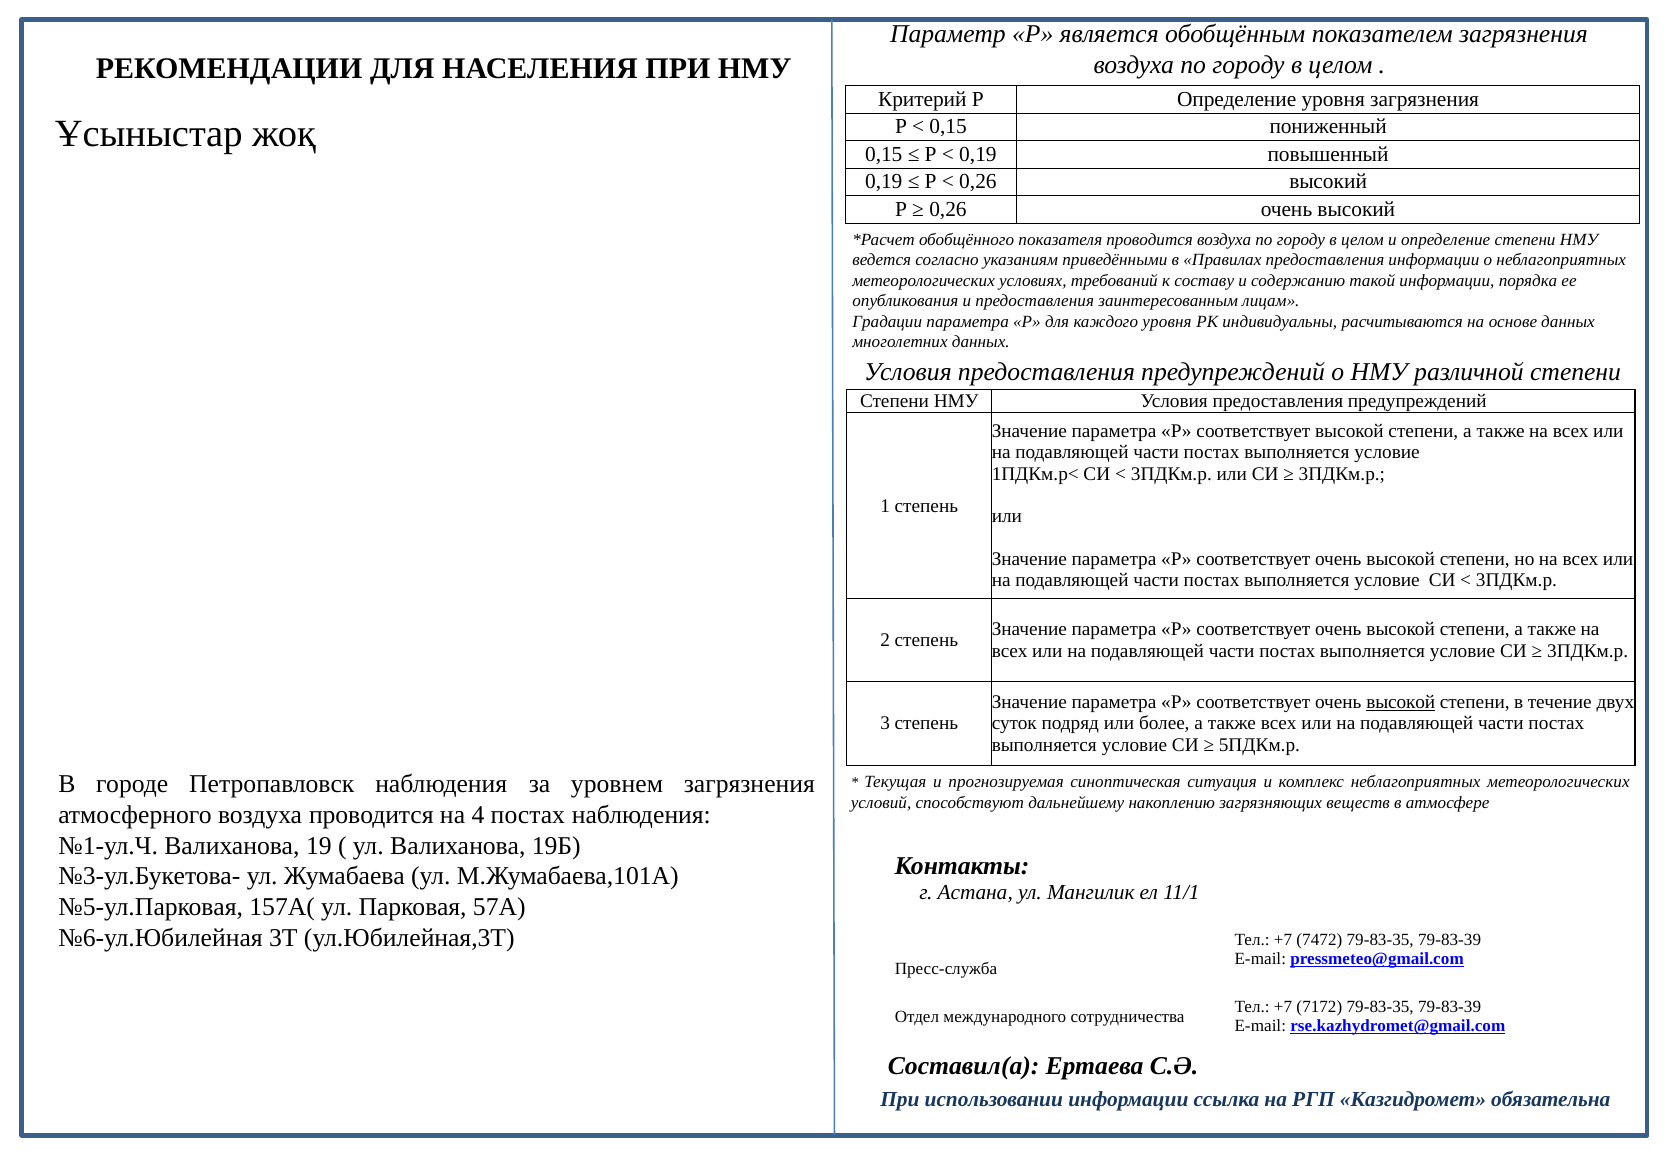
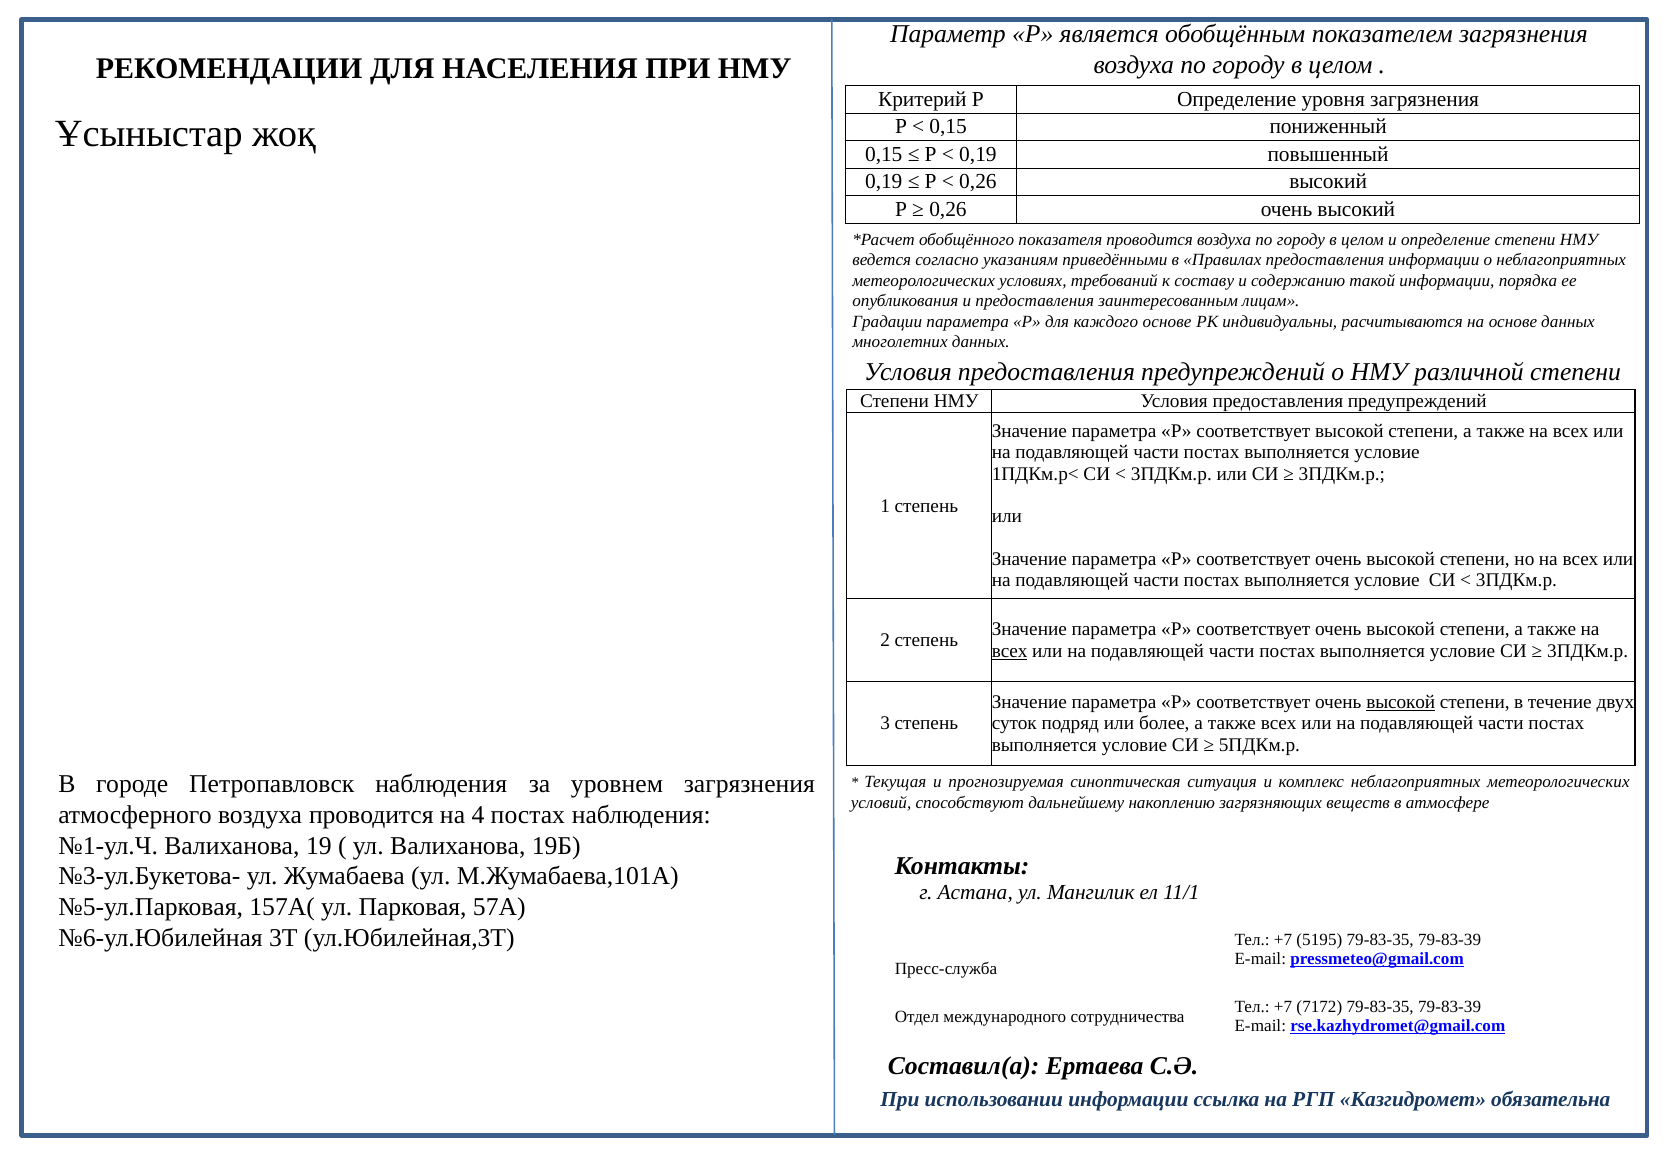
каждого уровня: уровня -> основе (1167, 322)
всех underline: none -> present (1010, 651)
7472: 7472 -> 5195 (1319, 941)
